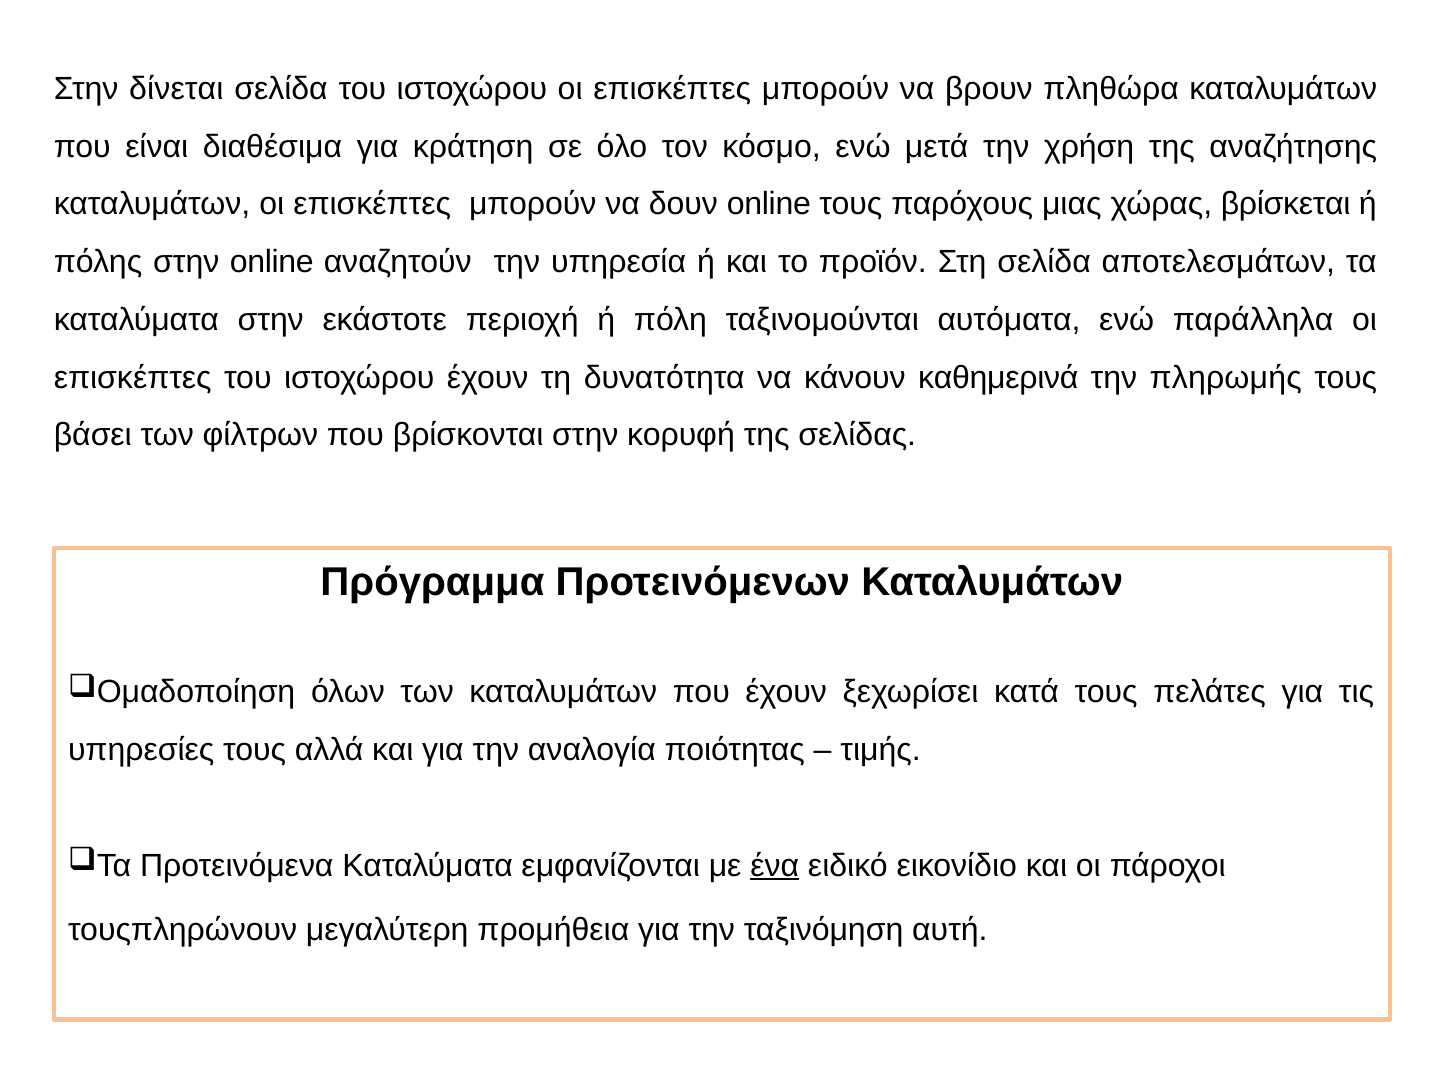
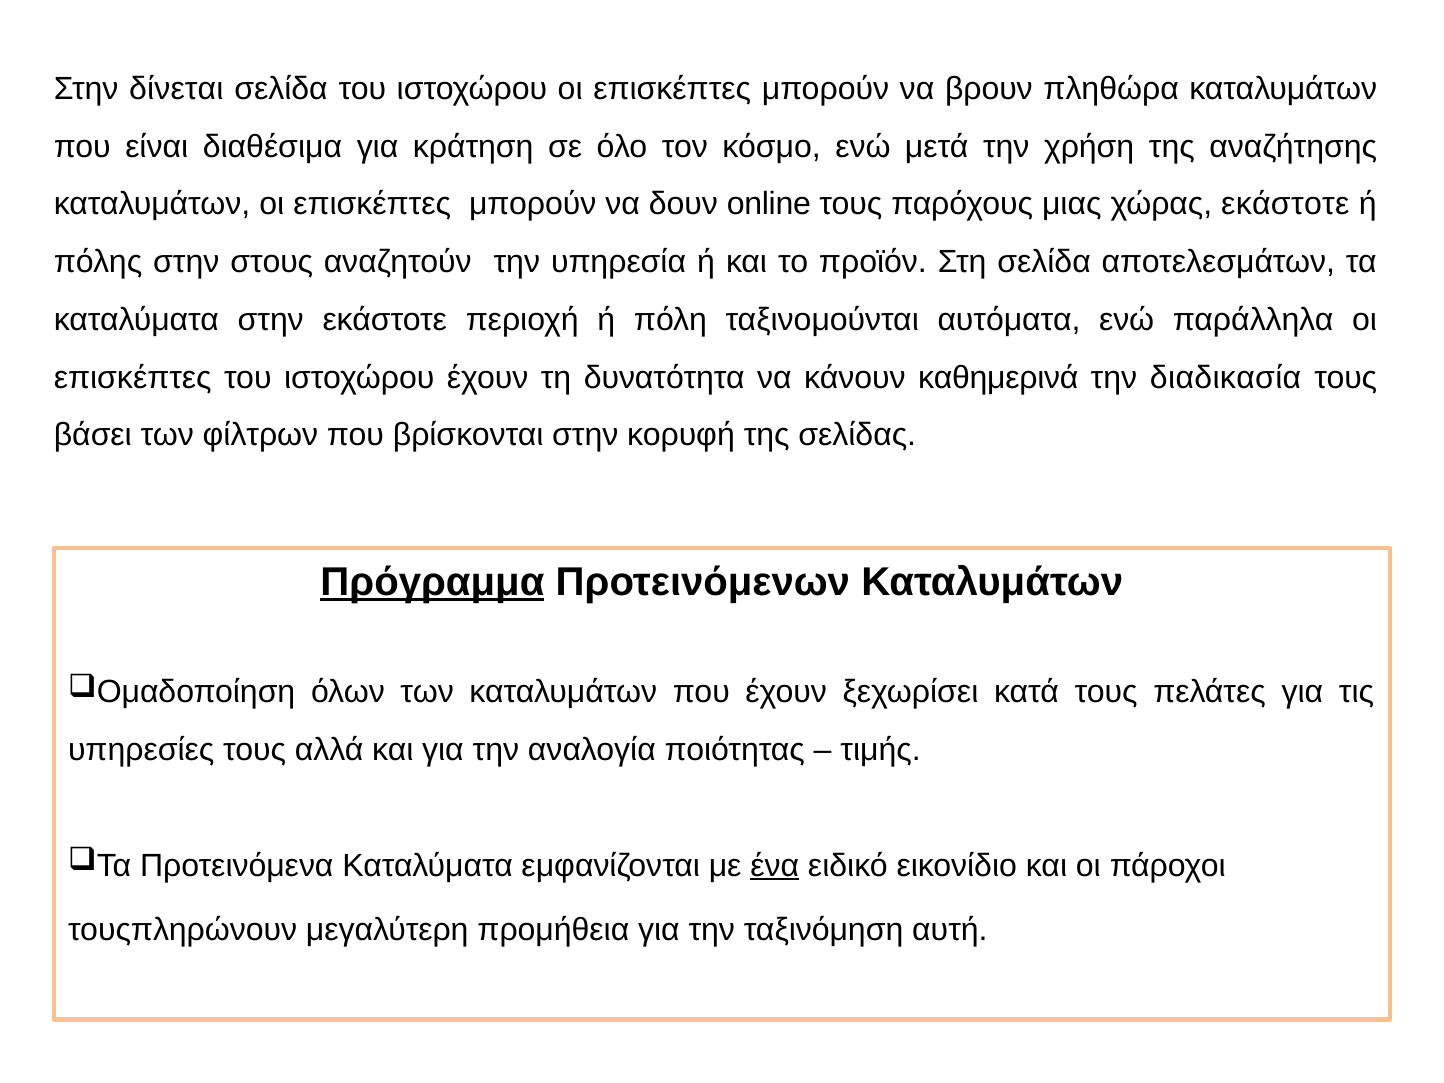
χώρας βρίσκεται: βρίσκεται -> εκάστοτε (1285, 204)
στην online: online -> στους (272, 262)
πληρωμής: πληρωμής -> διαδικασία (1226, 377)
Πρόγραμμα underline: none -> present (432, 582)
